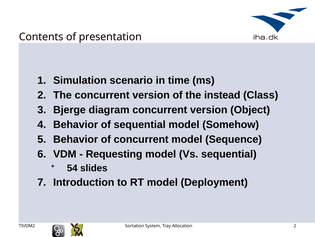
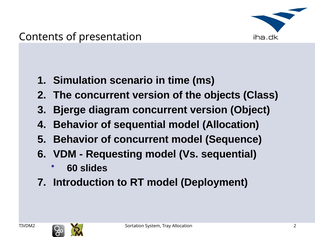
instead: instead -> objects (222, 95)
model Somehow: Somehow -> Allocation (231, 124)
54: 54 -> 60 (72, 168)
